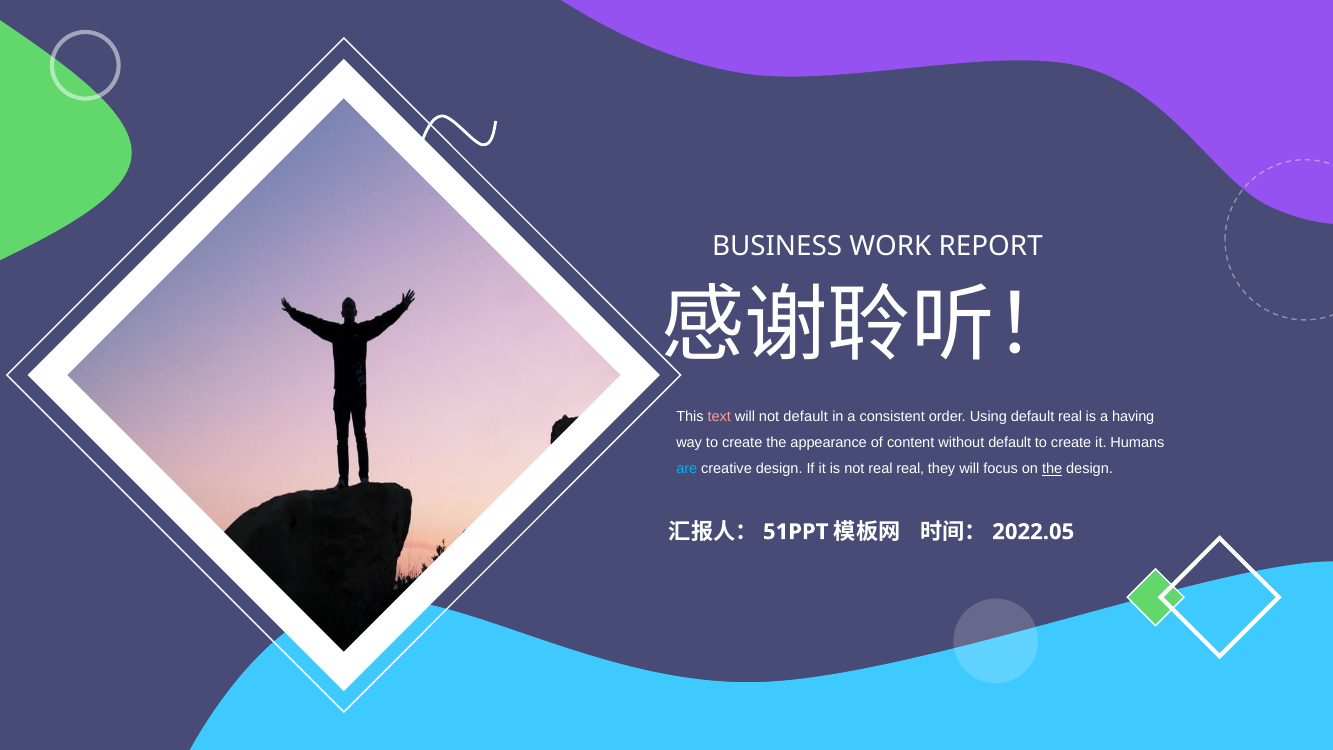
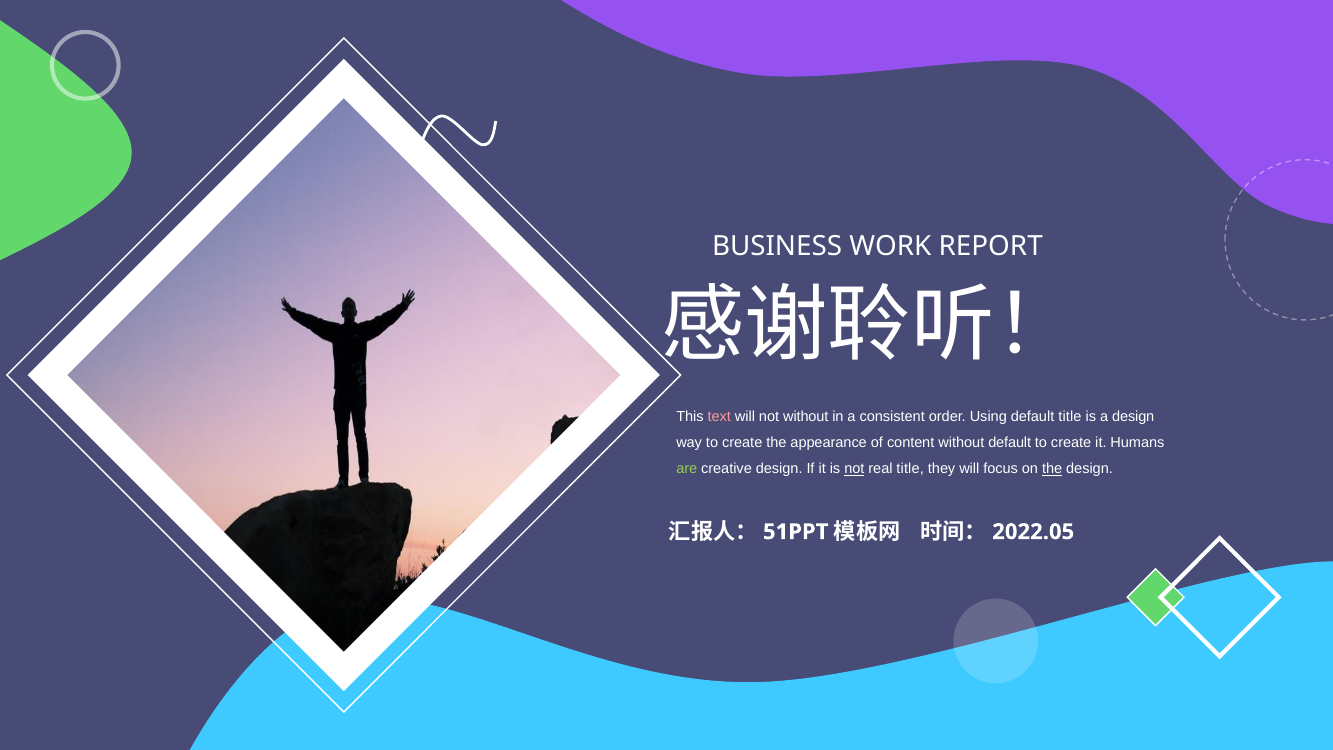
not default: default -> without (806, 416)
default real: real -> title (1070, 416)
a having: having -> design (1133, 416)
are colour: light blue -> light green (687, 469)
not underline: none -> present (854, 469)
real real: real -> title (910, 469)
